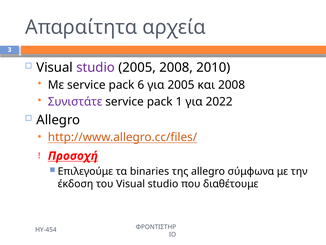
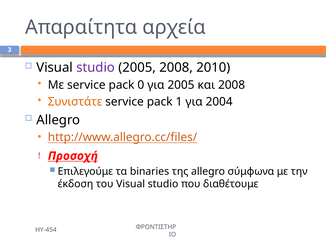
6: 6 -> 0 (141, 85)
Συνιστάτε colour: purple -> orange (75, 101)
2022: 2022 -> 2004 (219, 101)
